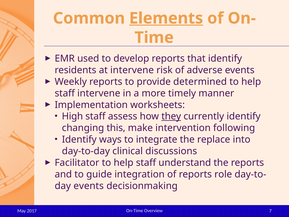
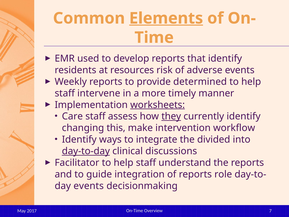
at intervene: intervene -> resources (132, 70)
worksheets underline: none -> present (158, 105)
High: High -> Care (72, 116)
following: following -> workflow (234, 128)
replace: replace -> divided (214, 139)
day-to-day underline: none -> present (86, 151)
